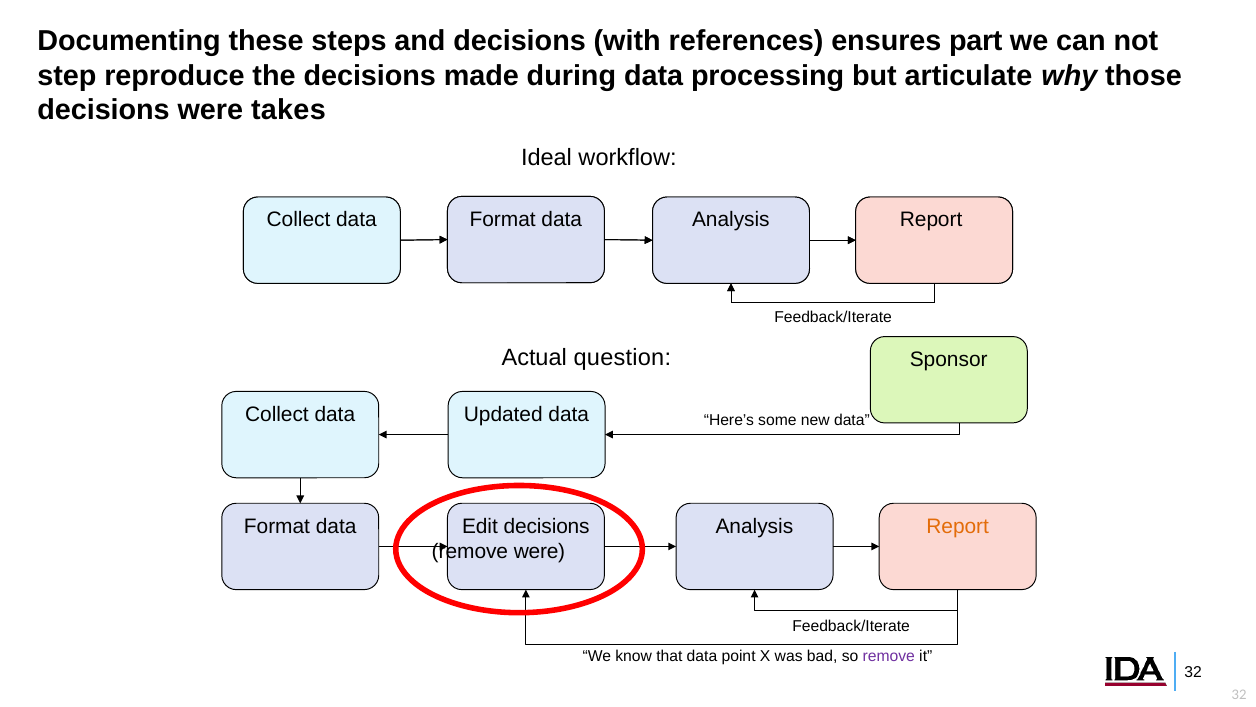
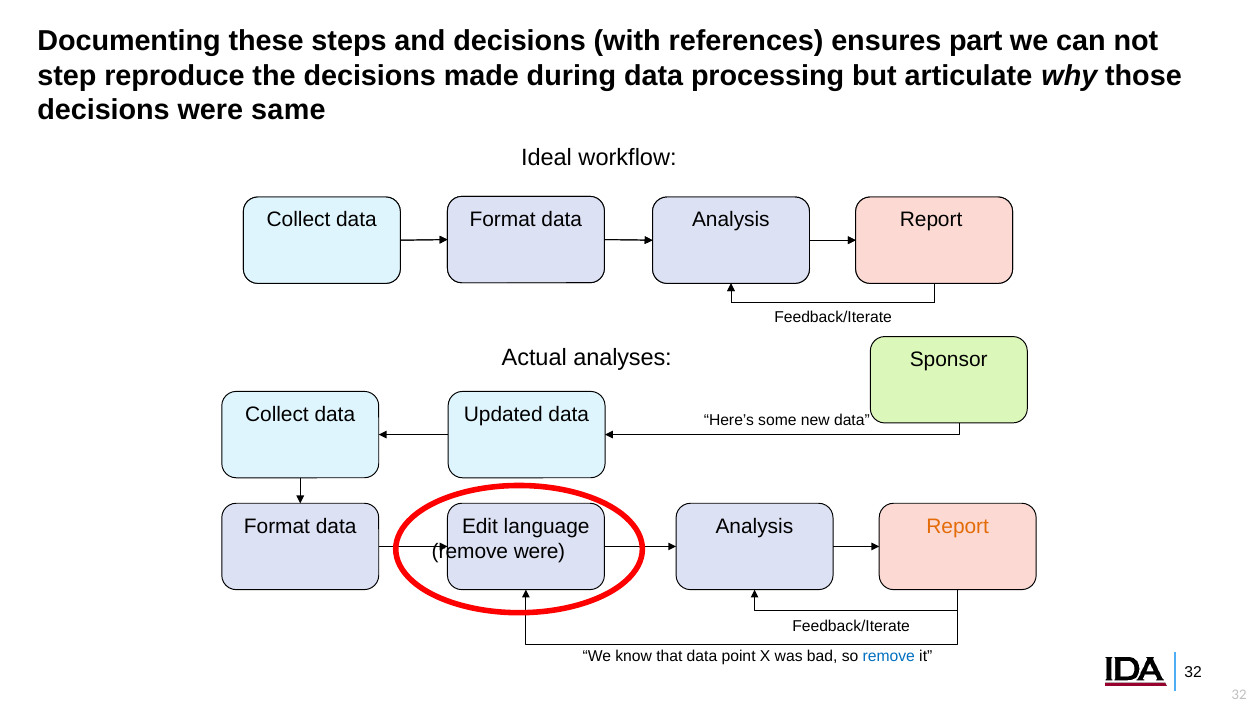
takes: takes -> same (288, 110)
question: question -> analyses (623, 358)
Edit decisions: decisions -> language (547, 526)
remove colour: purple -> blue (889, 656)
